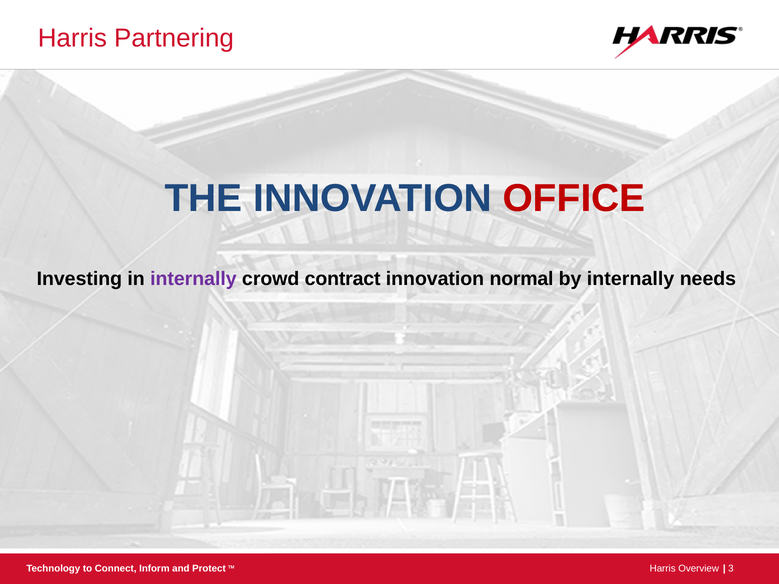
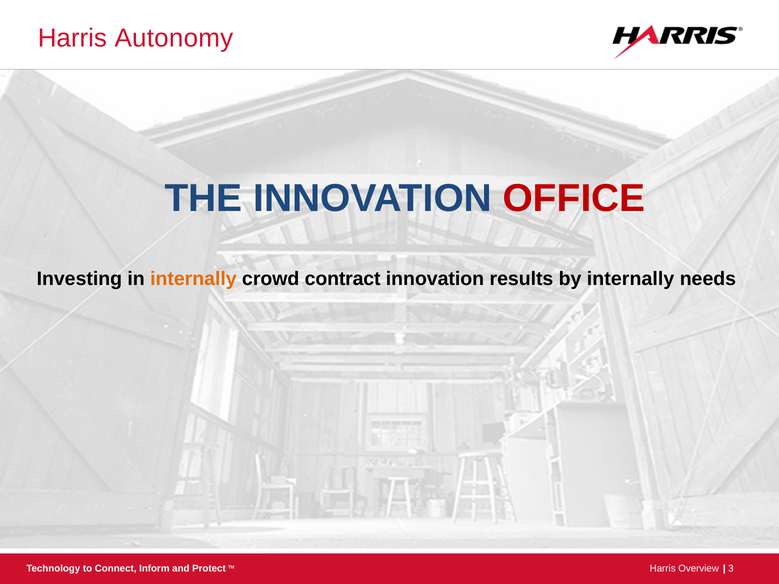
Partnering: Partnering -> Autonomy (174, 38)
internally colour: purple -> orange (193, 279)
normal: normal -> results (521, 279)
